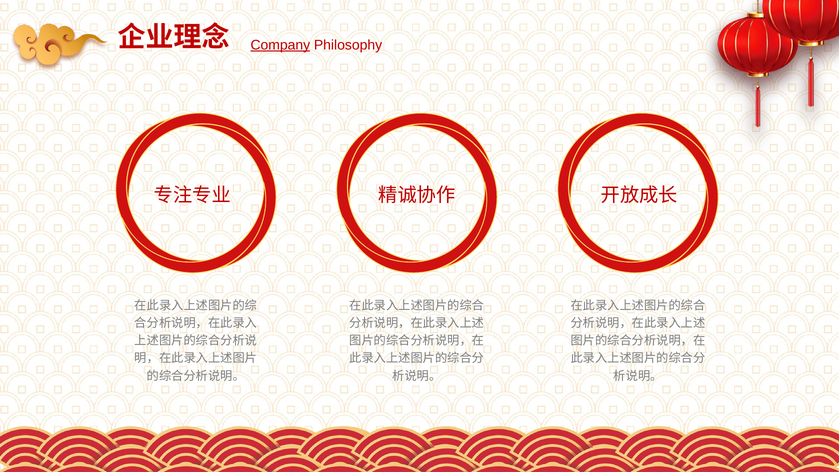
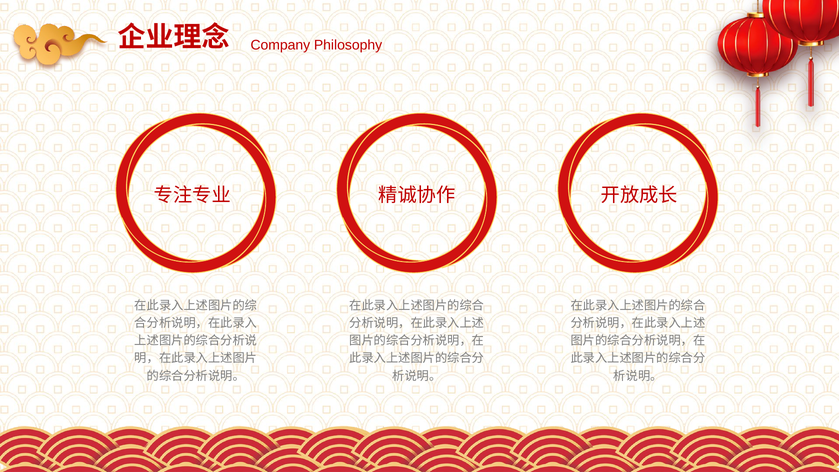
Company underline: present -> none (280, 45)
